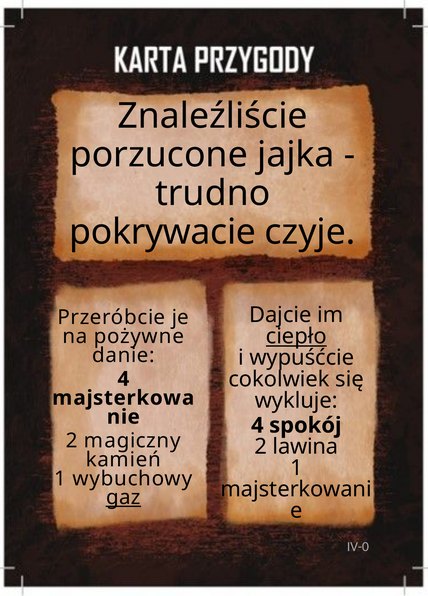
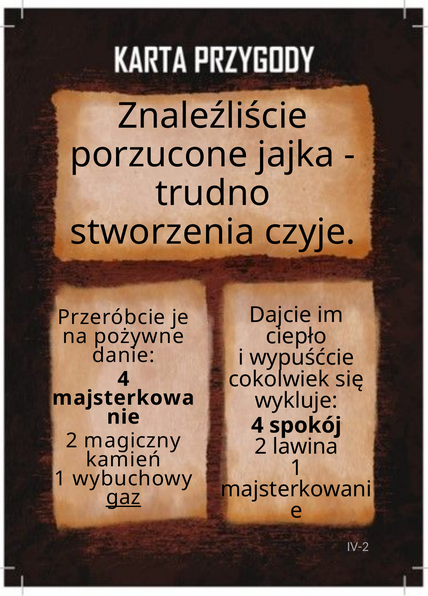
pokrywacie: pokrywacie -> stworzenia (162, 232)
ciepło underline: present -> none (296, 336)
IV-0: IV-0 -> IV-2 (358, 546)
